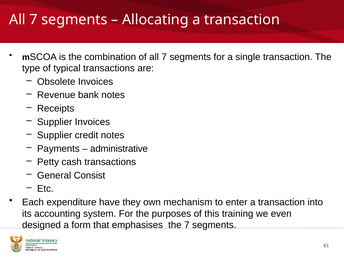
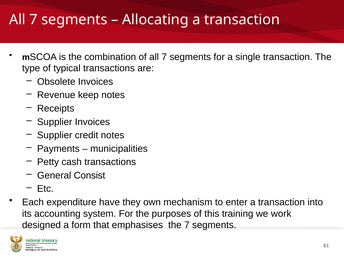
bank: bank -> keep (88, 95)
administrative: administrative -> municipalities (119, 149)
even: even -> work (281, 214)
